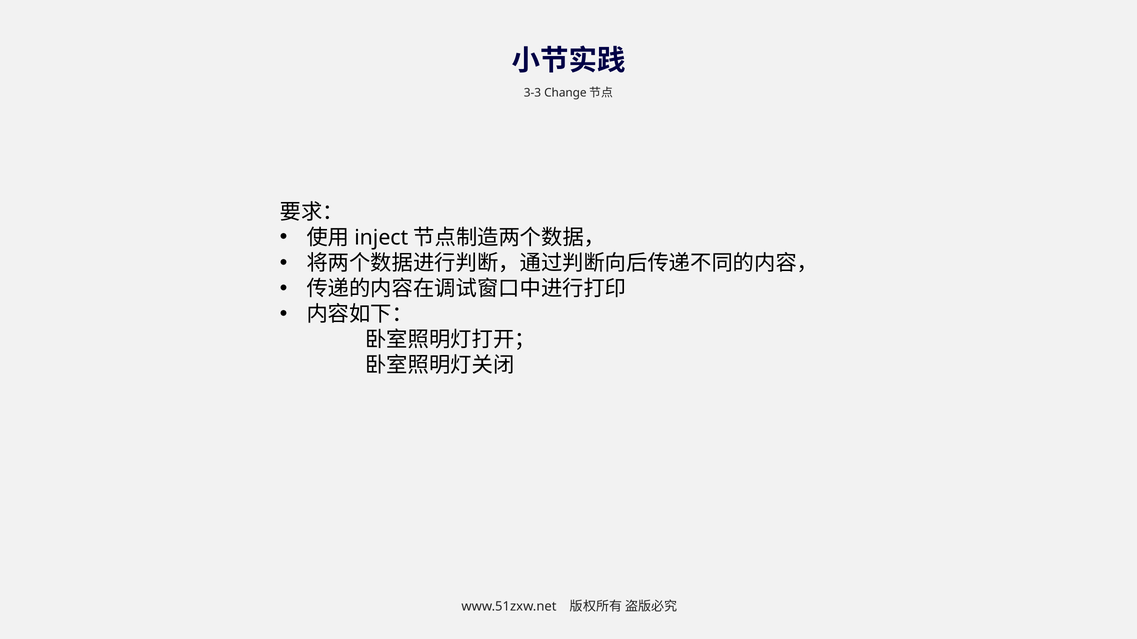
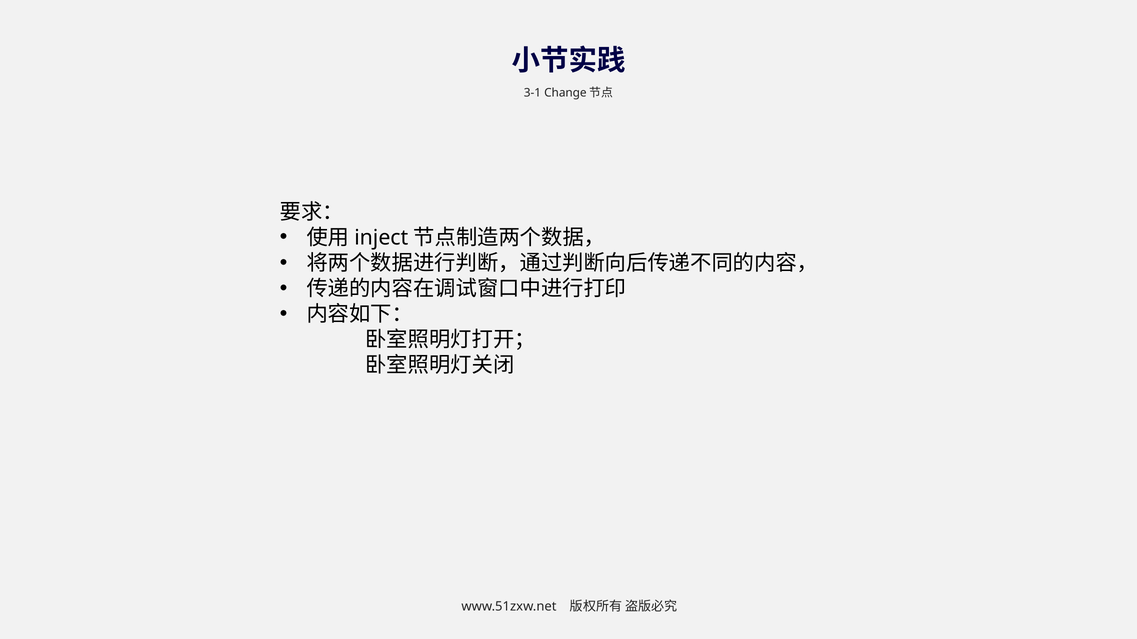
3-3: 3-3 -> 3-1 (532, 93)
